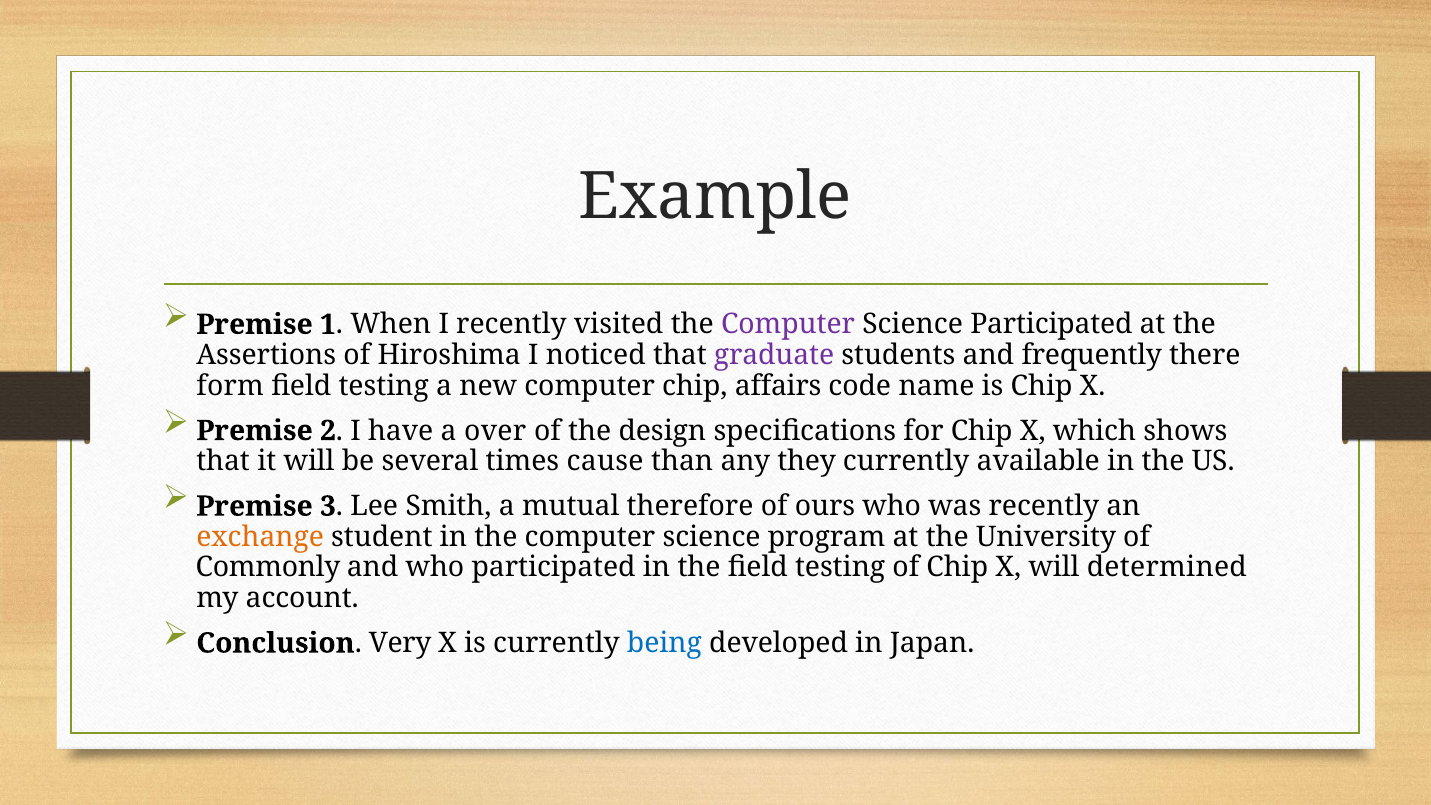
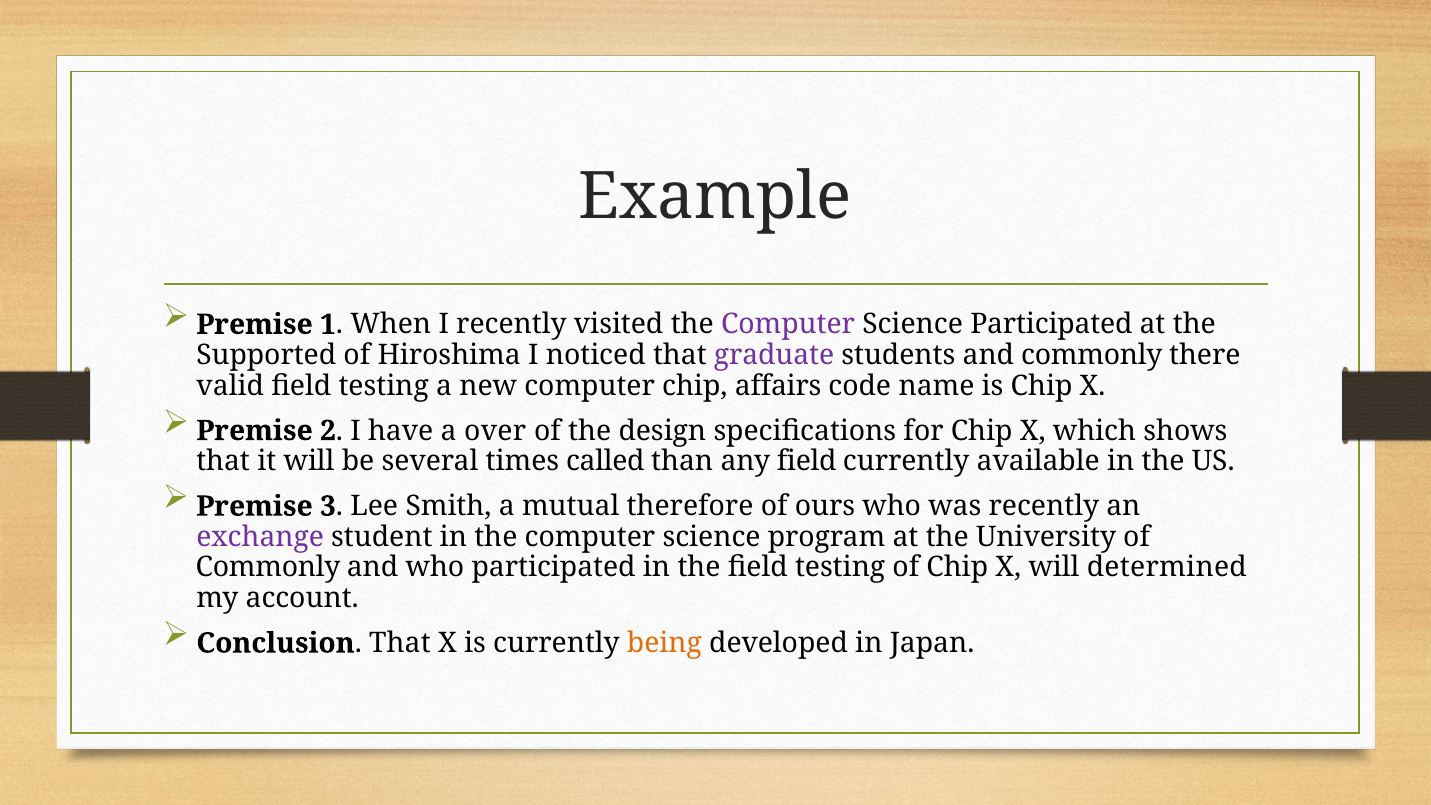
Assertions: Assertions -> Supported (266, 355)
and frequently: frequently -> commonly (1092, 355)
form: form -> valid (230, 386)
cause: cause -> called (605, 461)
any they: they -> field (807, 461)
exchange colour: orange -> purple (260, 537)
Conclusion Very: Very -> That (400, 643)
being colour: blue -> orange (664, 643)
